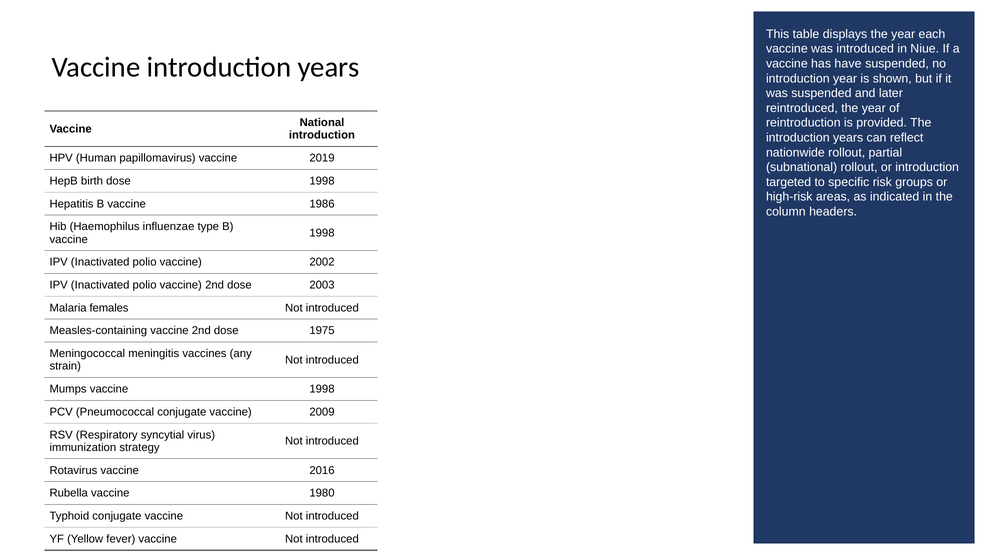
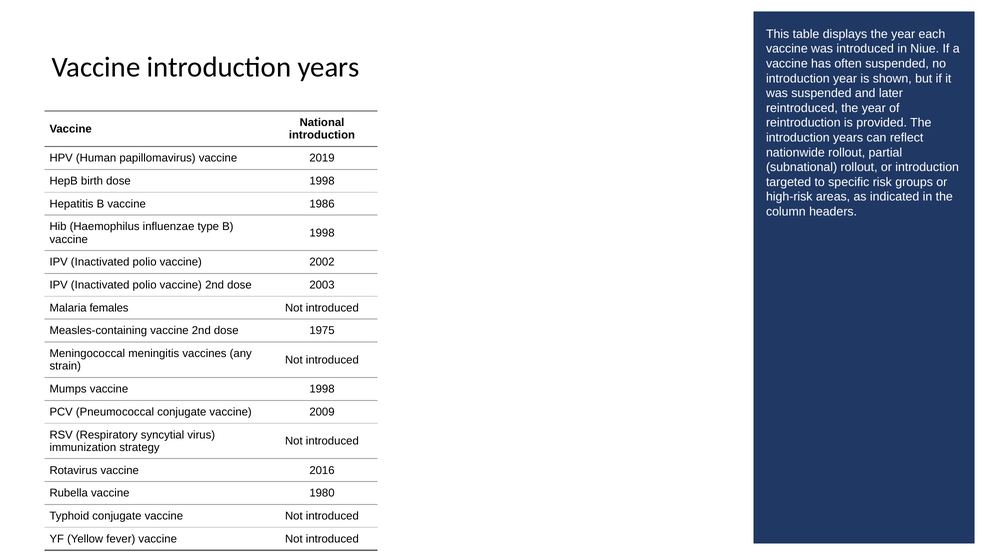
have: have -> often (848, 64)
